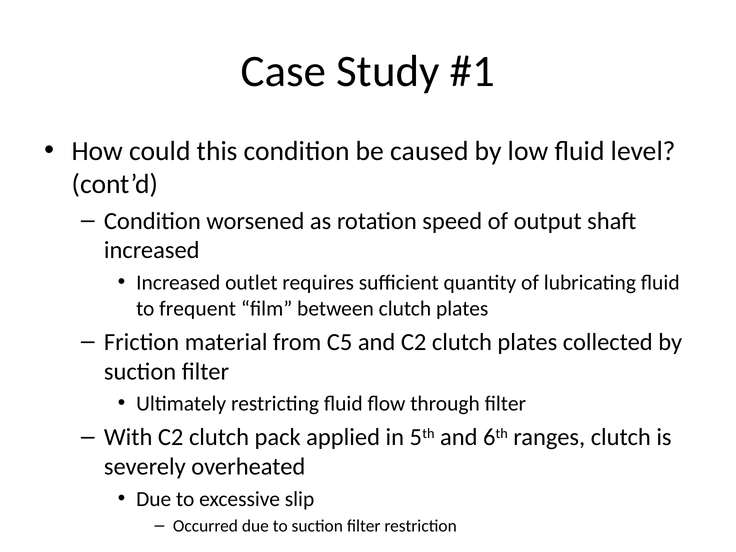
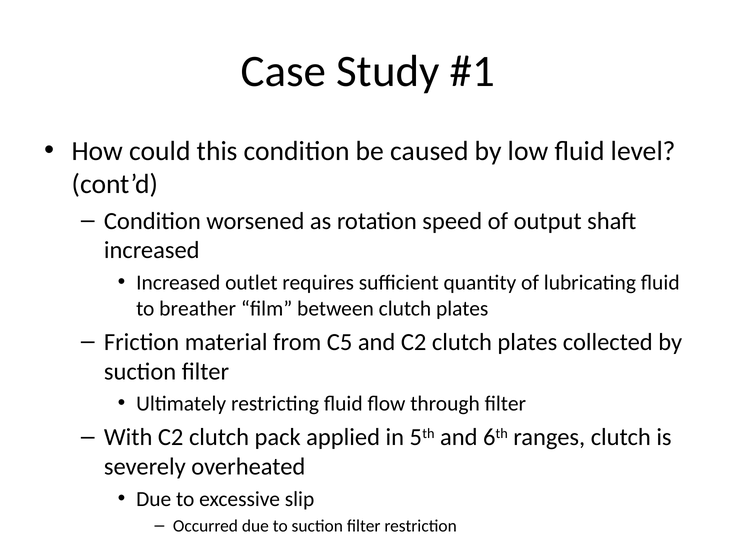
frequent: frequent -> breather (198, 308)
